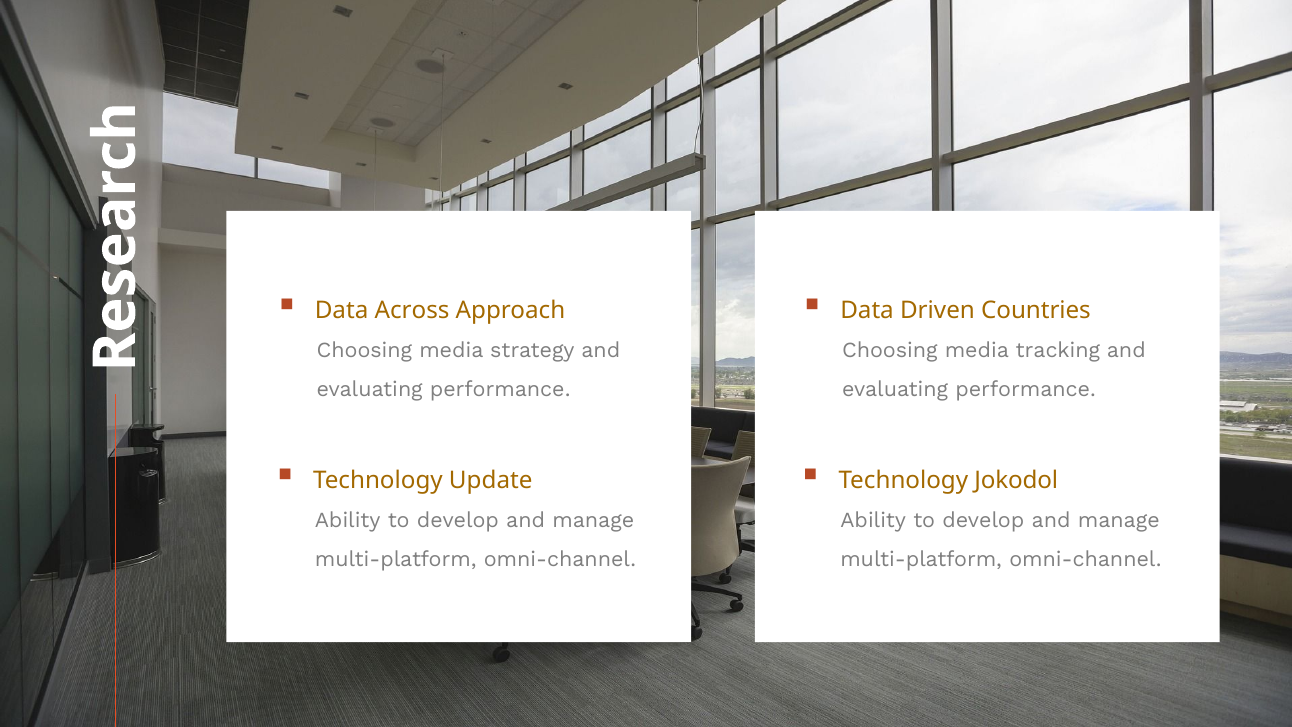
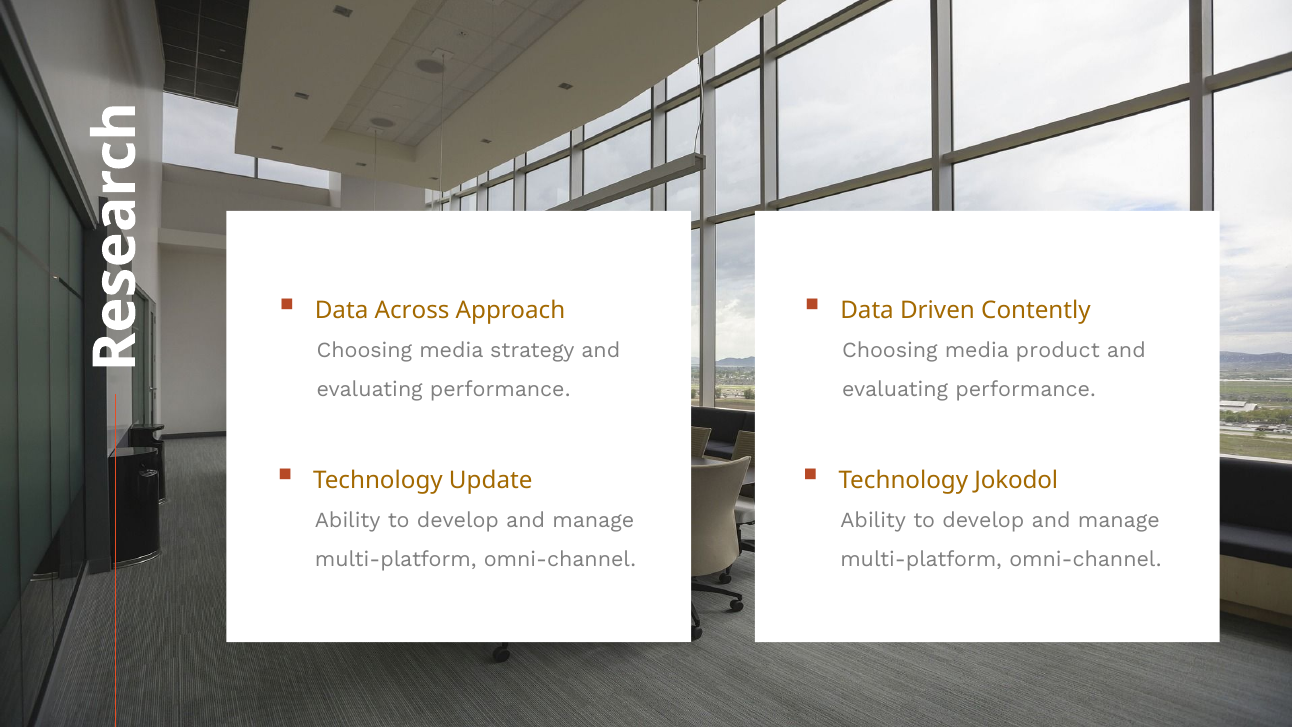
Countries: Countries -> Contently (1036, 311)
tracking: tracking -> product (1058, 351)
